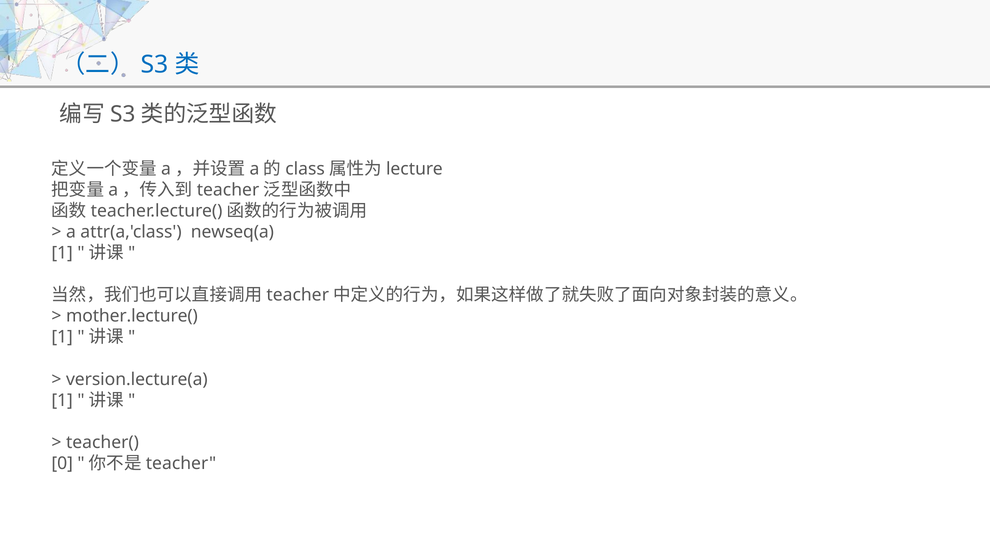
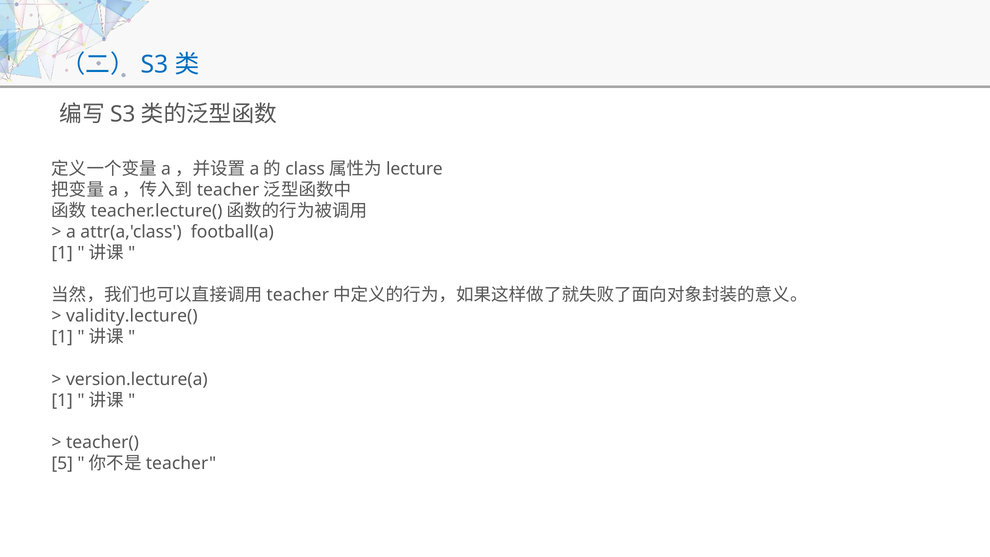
newseq(a: newseq(a -> football(a (232, 232)
mother.lecture(: mother.lecture( -> validity.lecture( (132, 316)
0: 0 -> 5 (62, 463)
